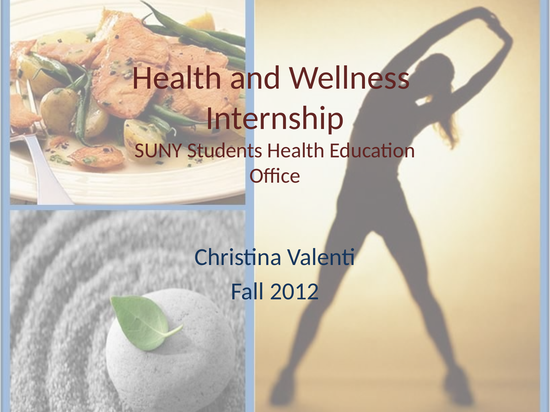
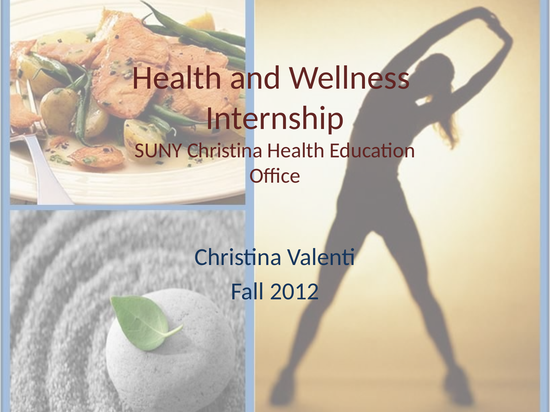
SUNY Students: Students -> Christina (225, 150)
